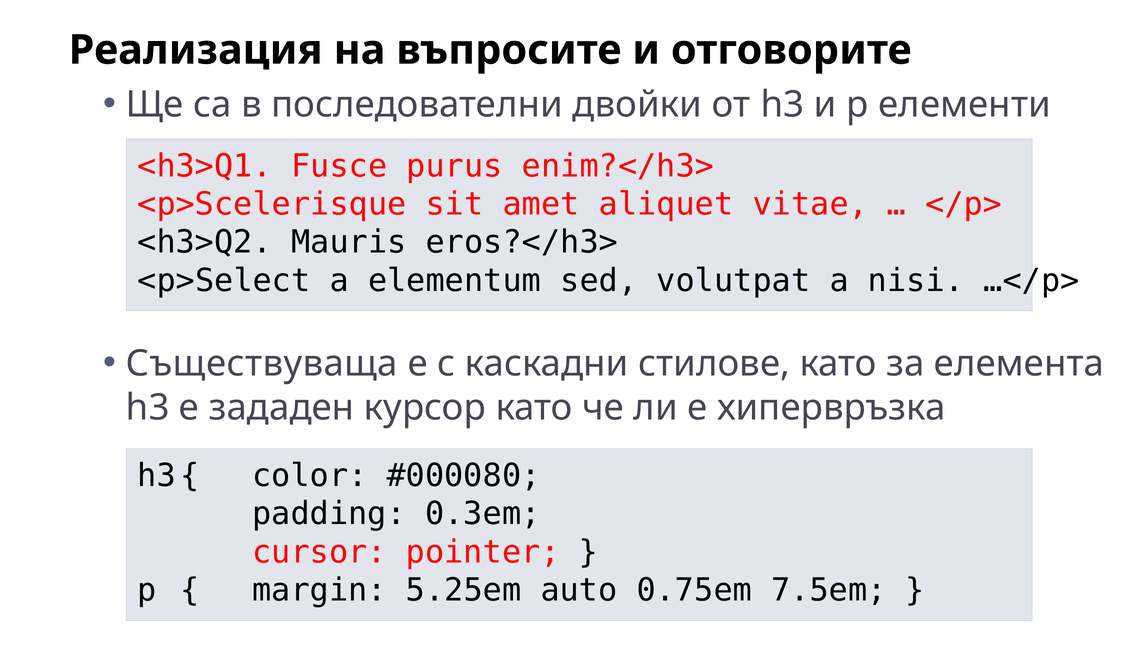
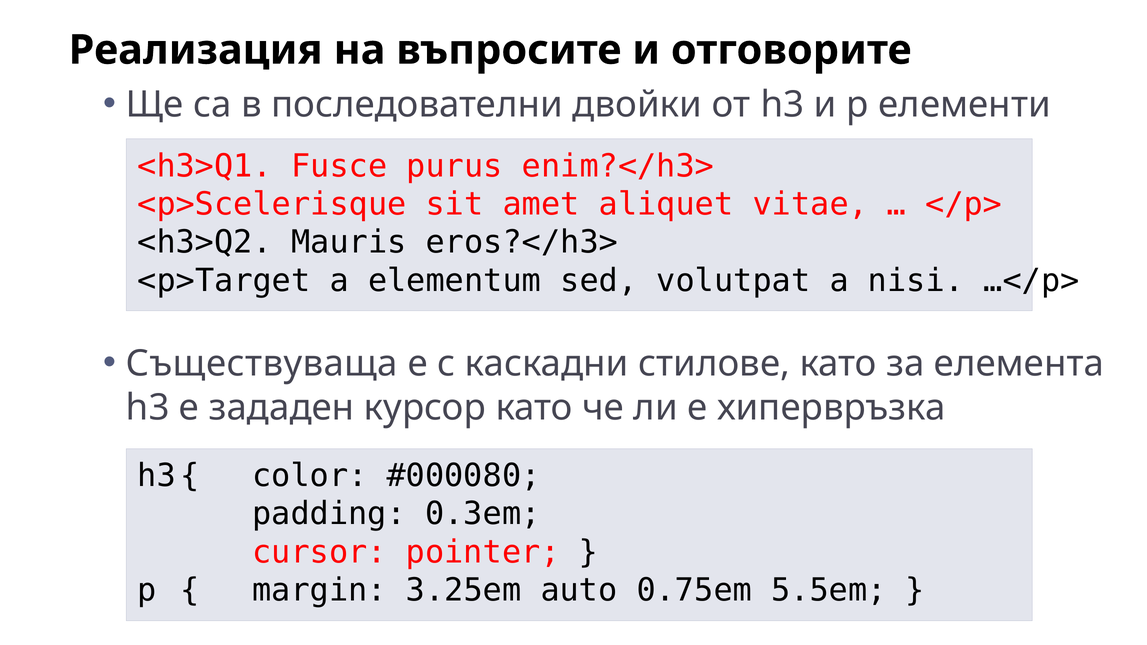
<p>Select: <p>Select -> <p>Target (224, 281)
5.25em: 5.25em -> 3.25em (464, 590)
7.5em: 7.5em -> 5.5em (829, 590)
